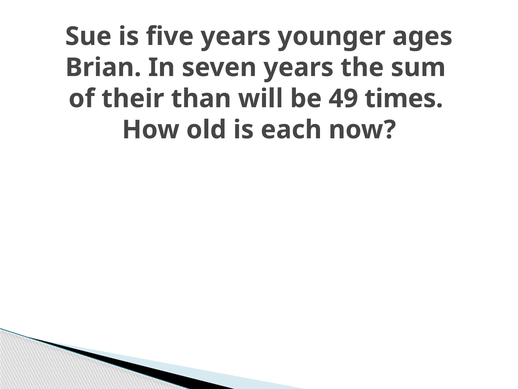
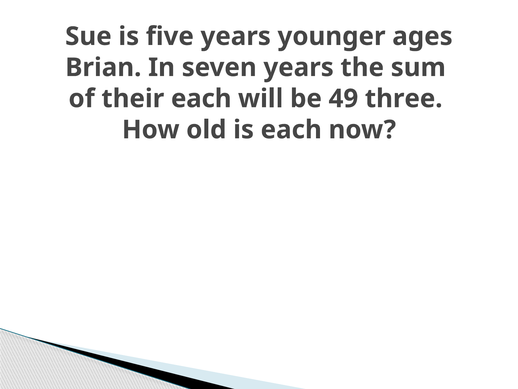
their than: than -> each (201, 98)
times: times -> three (404, 98)
